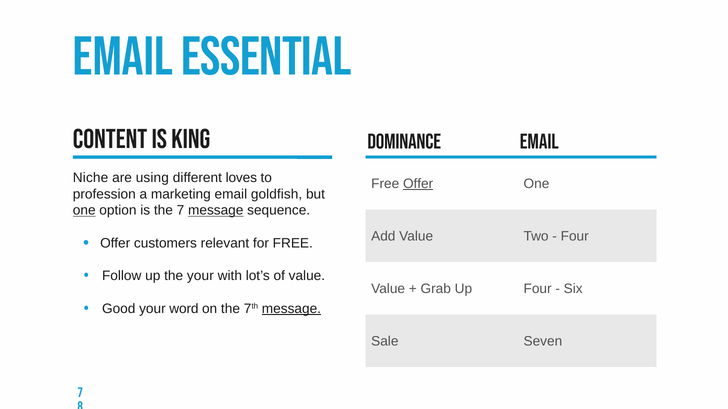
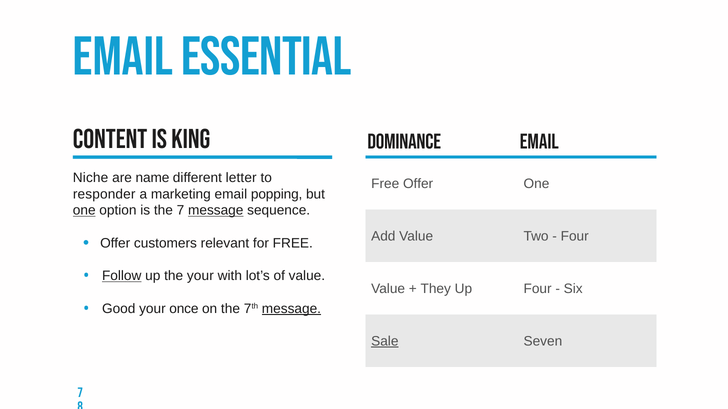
using: using -> name (152, 178)
loves: loves -> letter (241, 178)
Offer underline: present -> none (418, 184)
profession: profession -> responder (104, 194)
goldfish: goldfish -> popping (277, 194)
Follow underline: none -> present (122, 276)
Grab: Grab -> They (436, 289)
word: word -> once (184, 309)
Sale underline: none -> present (385, 342)
